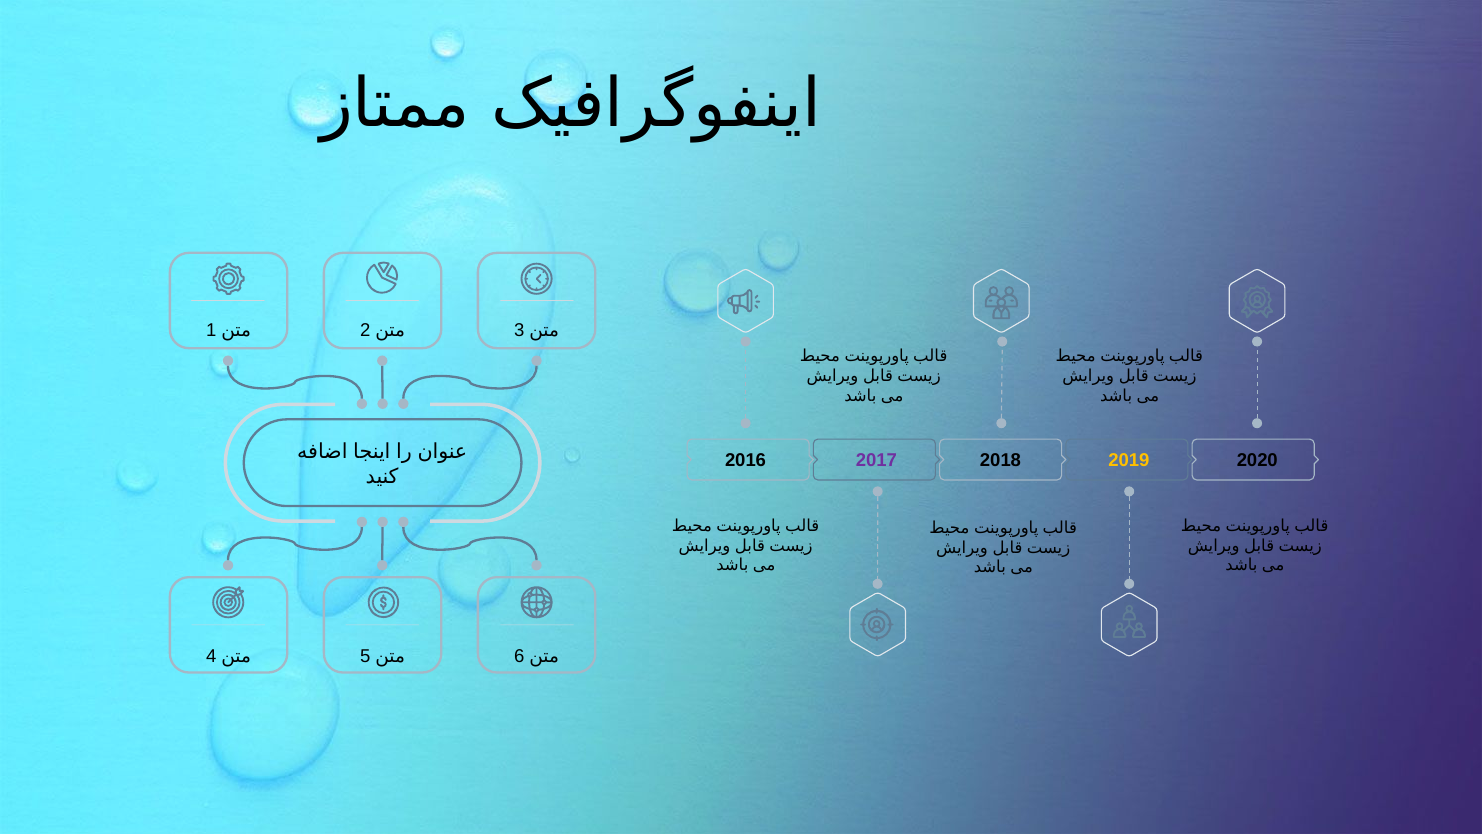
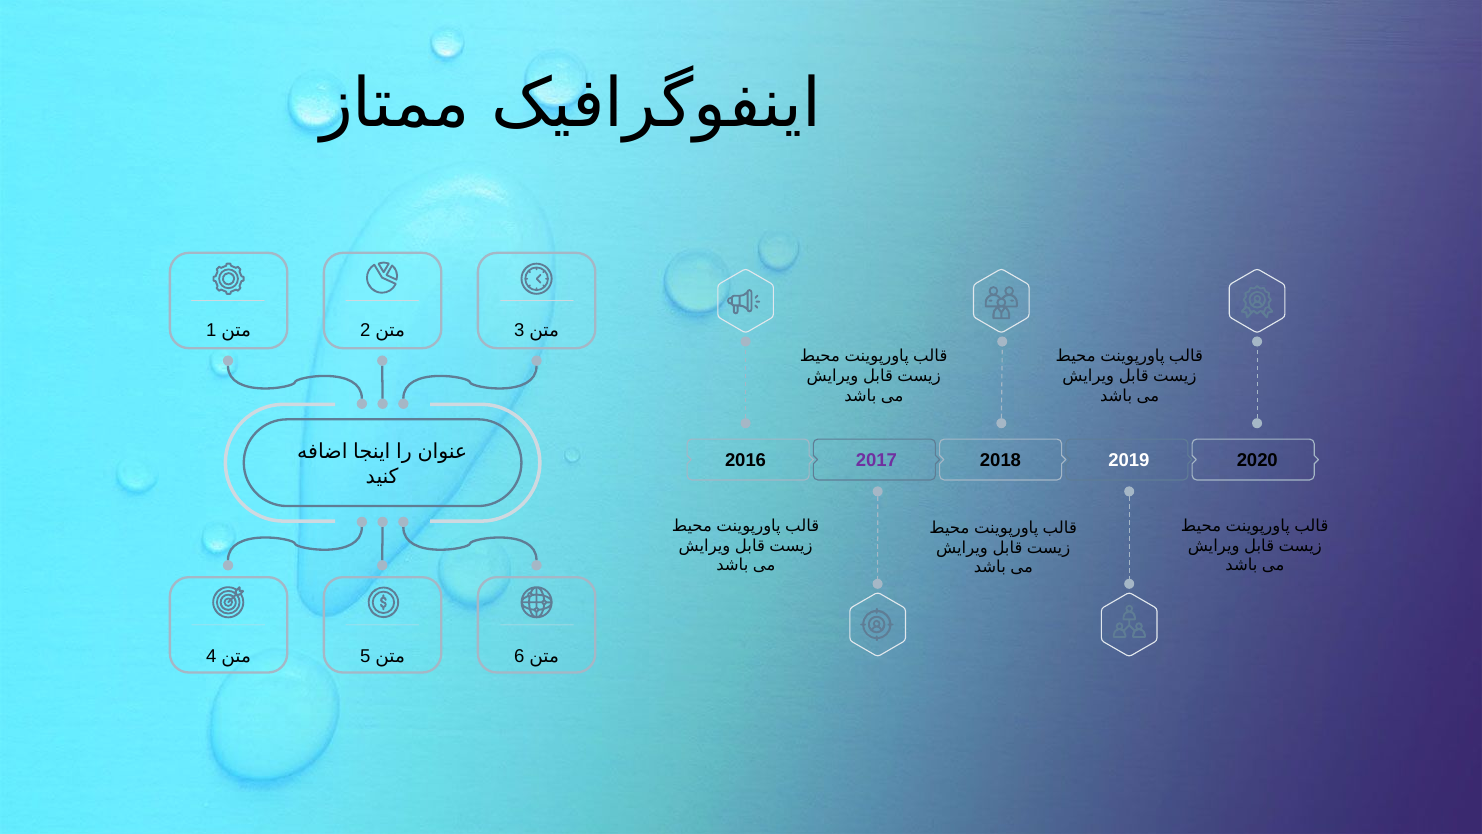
2019 colour: yellow -> white (1129, 461)
